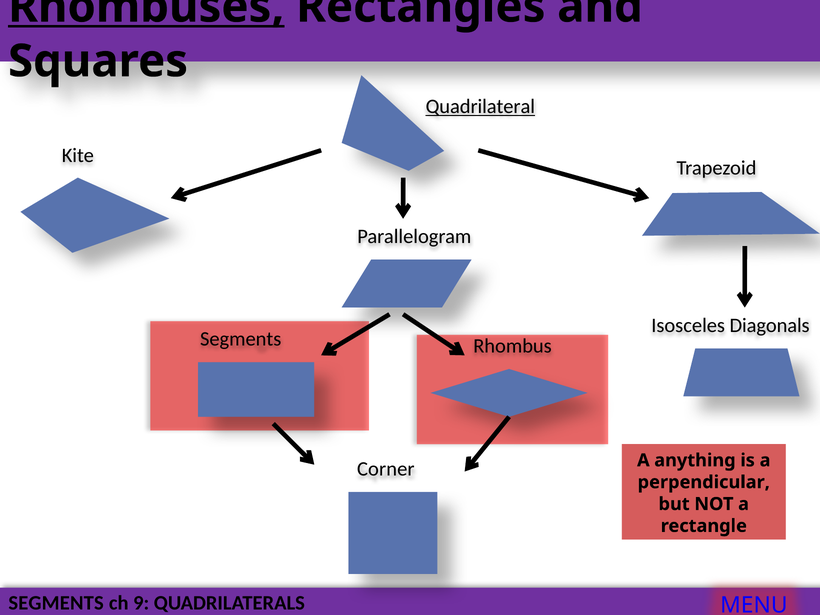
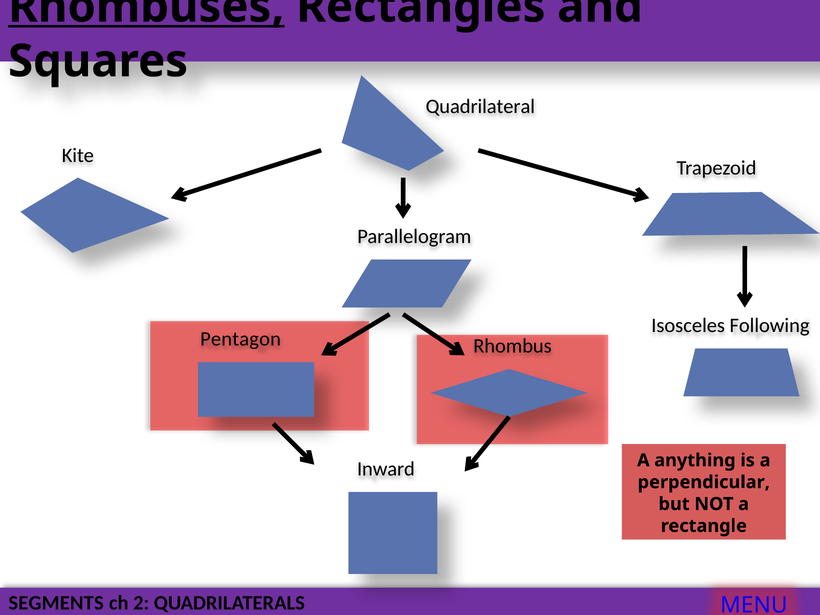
Quadrilateral underline: present -> none (480, 107)
Diagonals: Diagonals -> Following (770, 325)
Segments: Segments -> Pentagon (241, 339)
Corner: Corner -> Inward (386, 469)
9: 9 -> 2 (141, 603)
